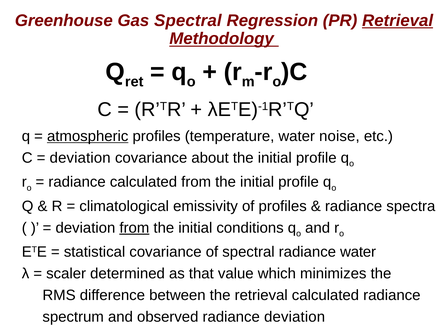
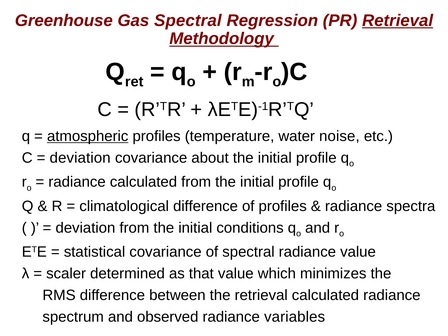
climatological emissivity: emissivity -> difference (206, 206)
from underline: present -> none (134, 228)
radiance water: water -> value (358, 252)
radiance deviation: deviation -> variables (295, 317)
